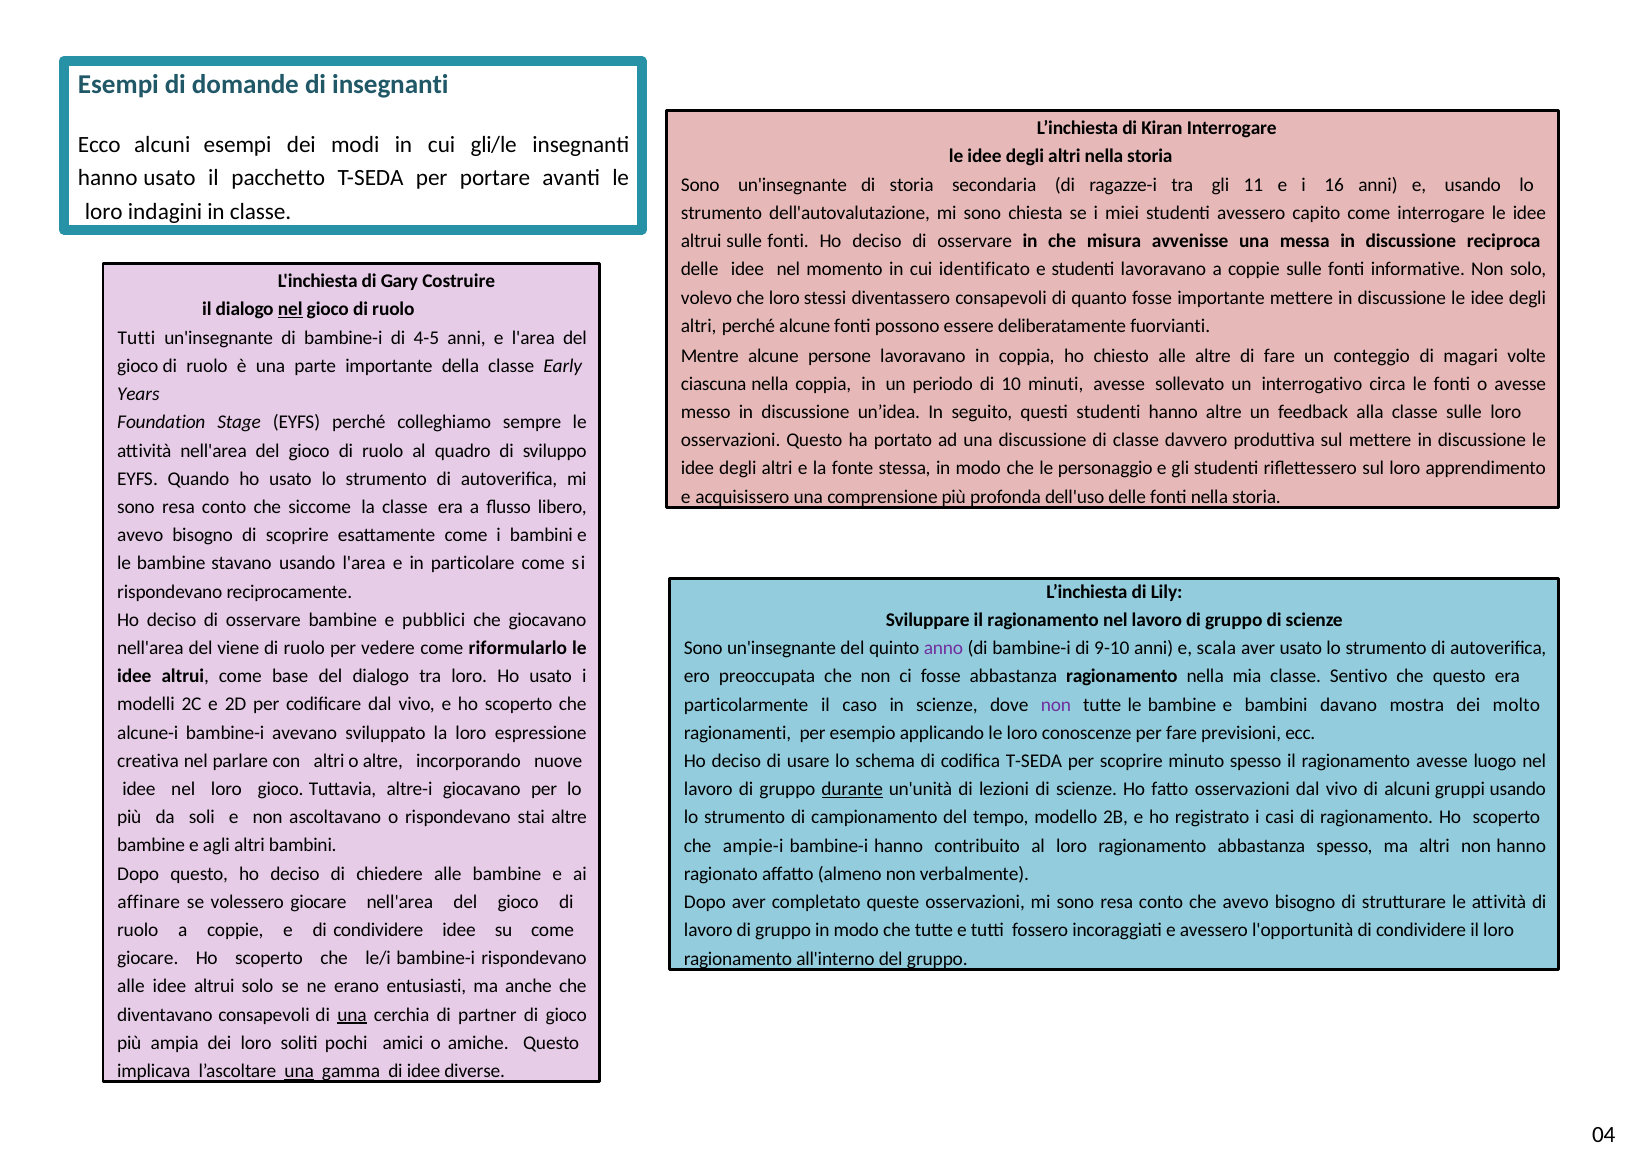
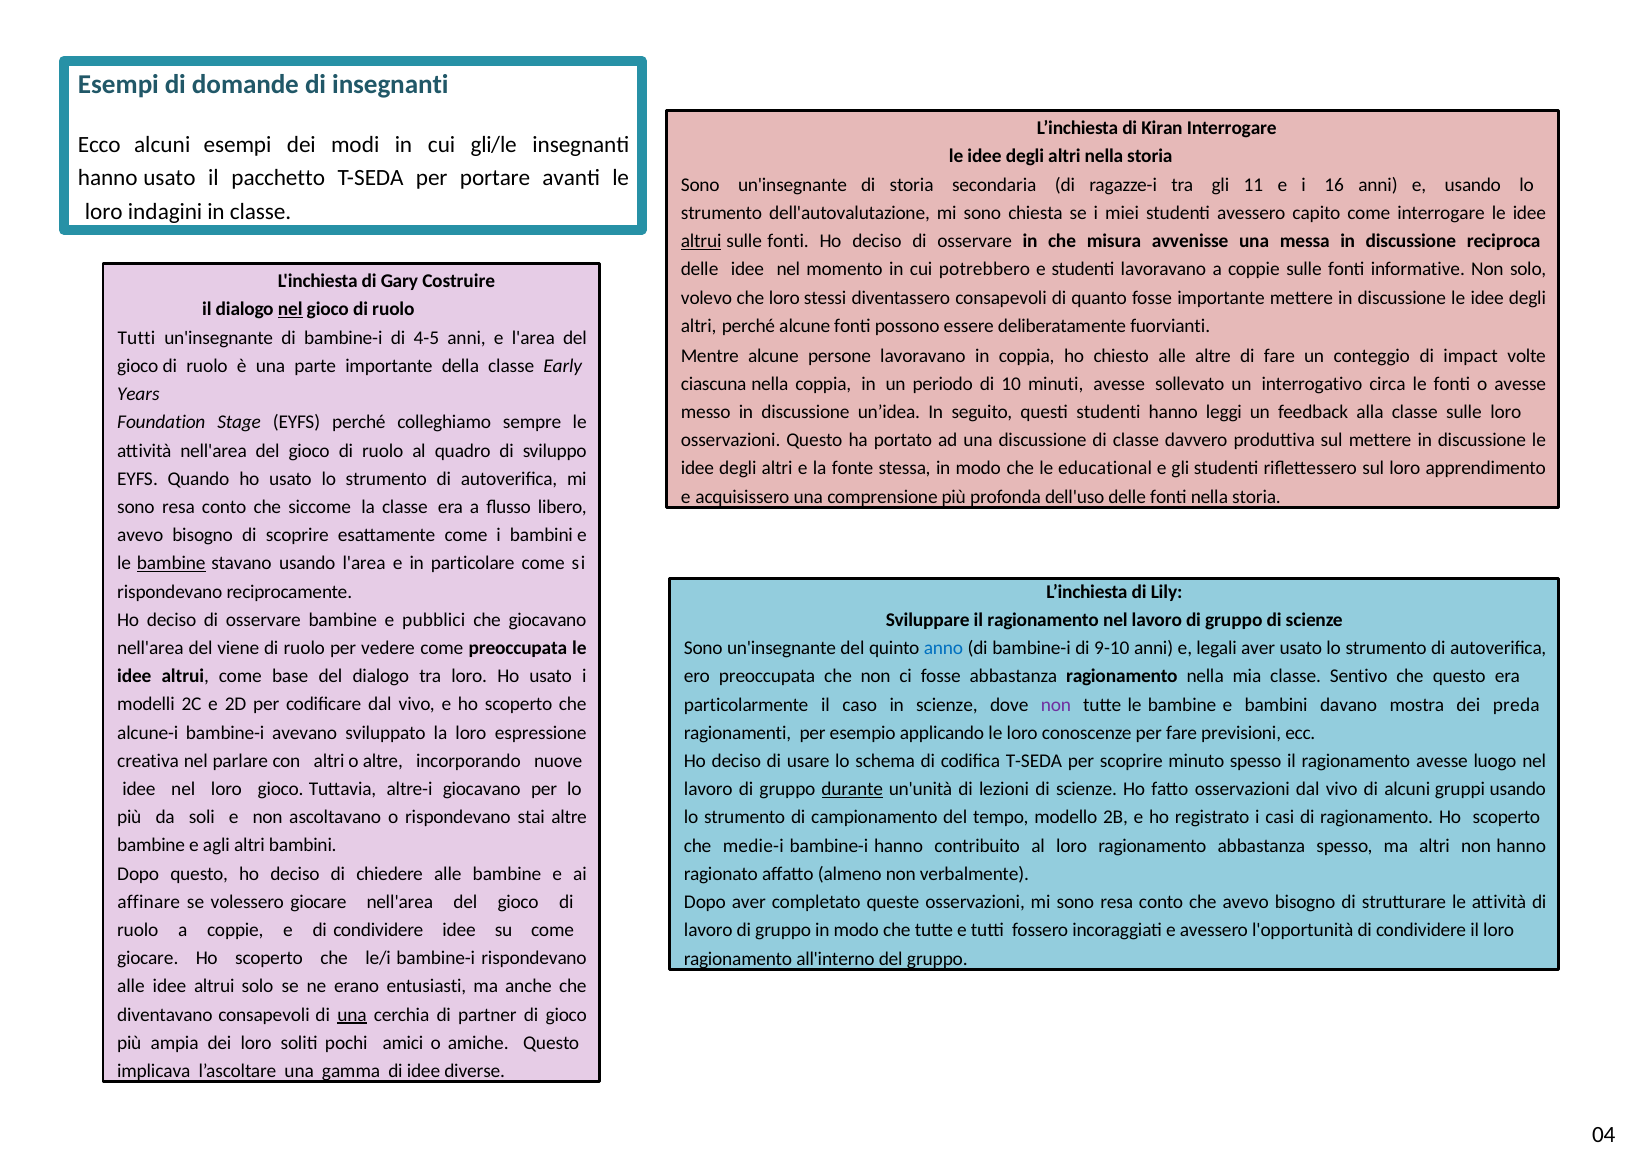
altrui underline: none -> present (701, 241)
identificato: identificato -> potrebbero (985, 269)
magari: magari -> impact (1471, 356)
hanno altre: altre -> leggi (1224, 412)
personaggio: personaggio -> educational (1105, 469)
bambine underline: none -> present (171, 563)
come riformularlo: riformularlo -> preoccupata (518, 648)
anno colour: purple -> blue (944, 648)
scala: scala -> legali (1217, 648)
molto: molto -> preda (1516, 705)
ampie-i: ampie-i -> medie-i (753, 846)
una underline: present -> none (299, 1071)
